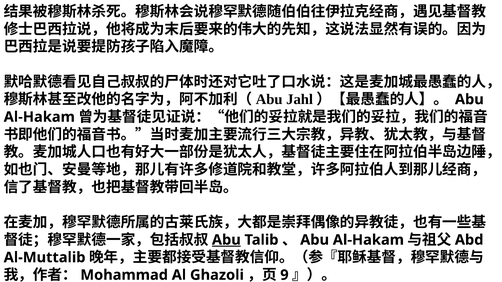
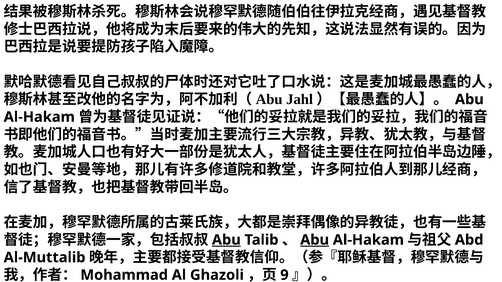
Abu underline: none -> present (315, 240)
